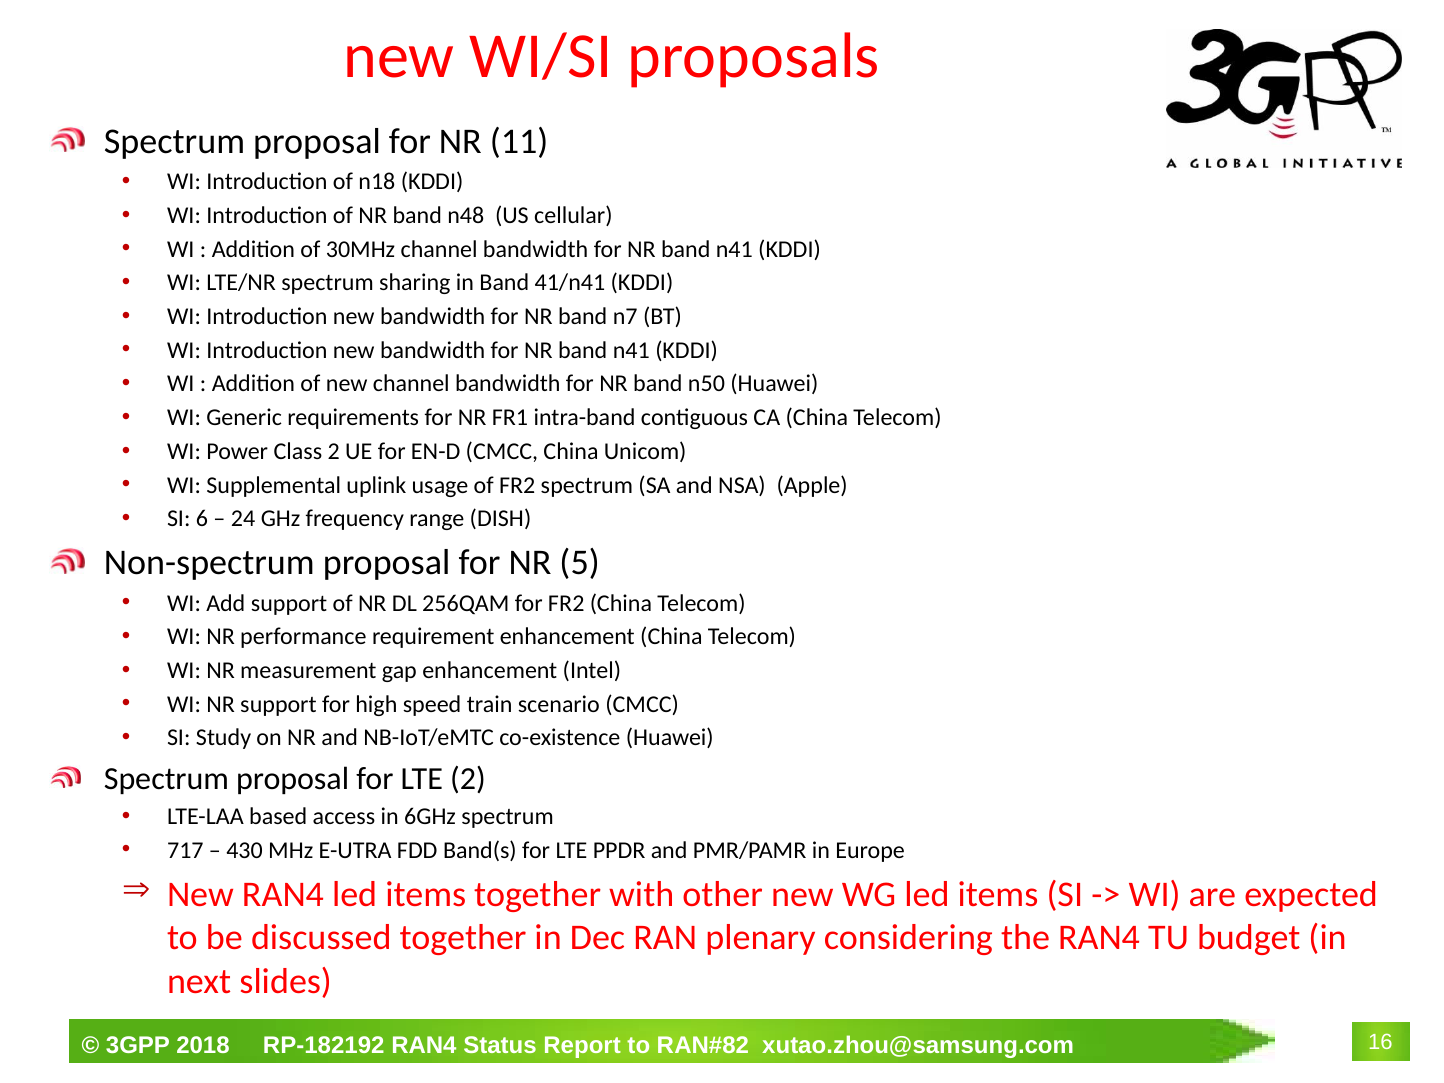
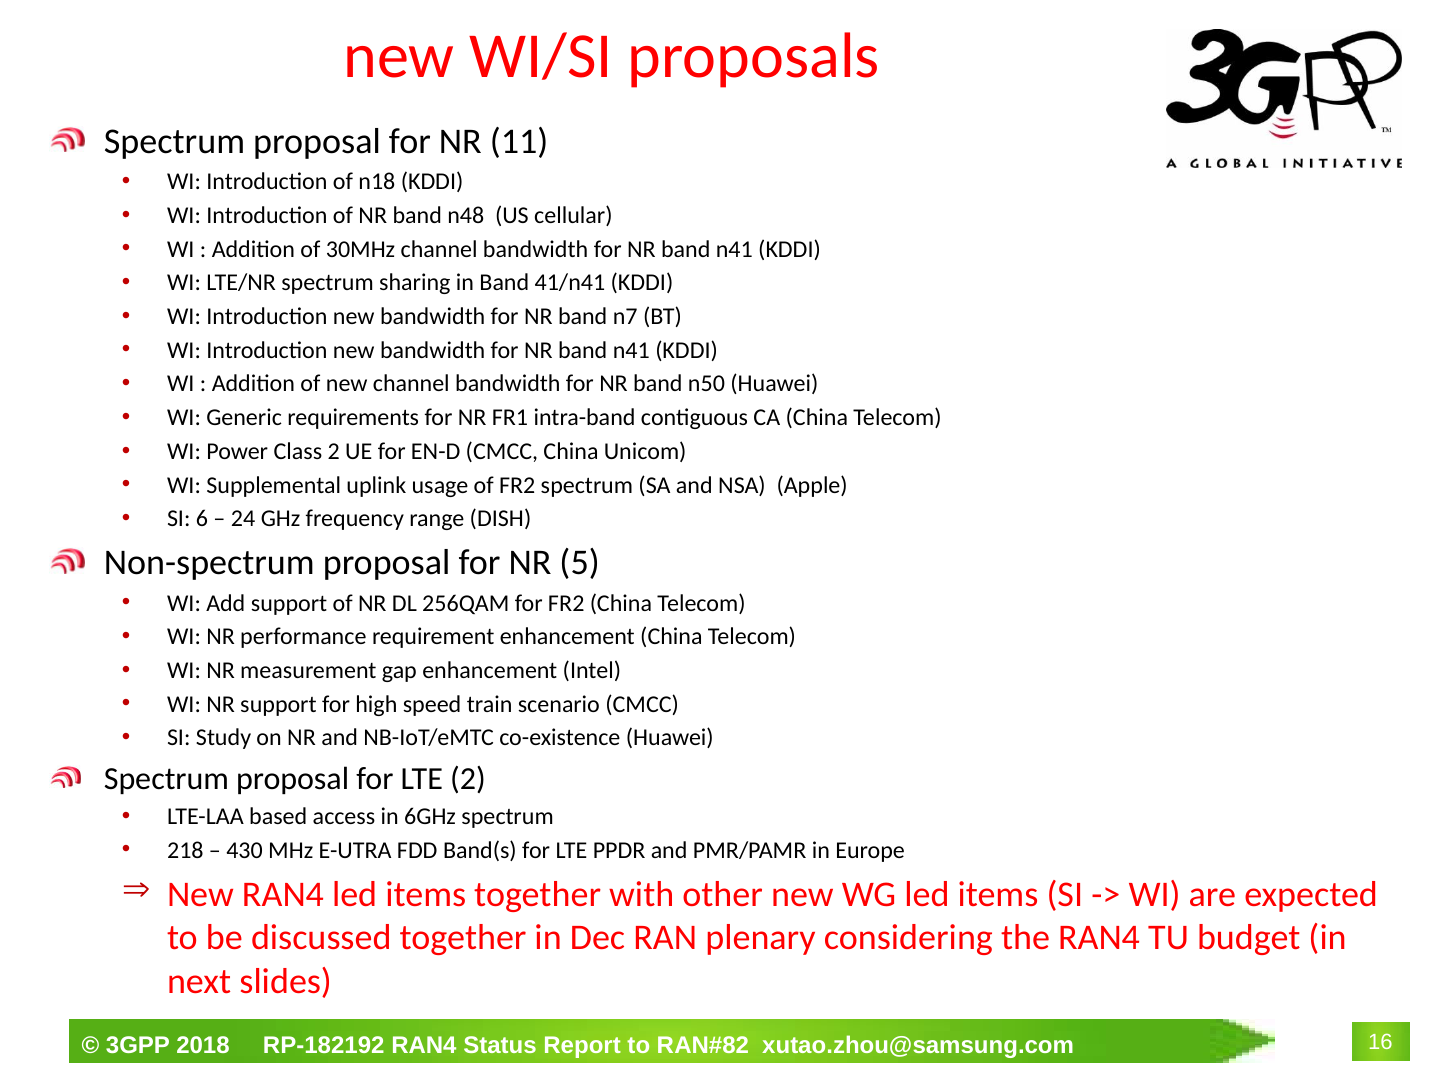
717: 717 -> 218 (185, 850)
